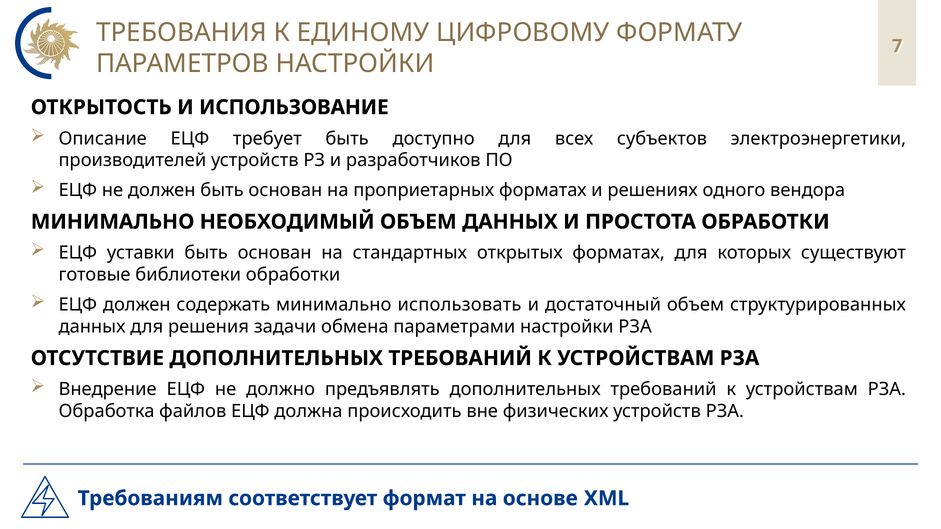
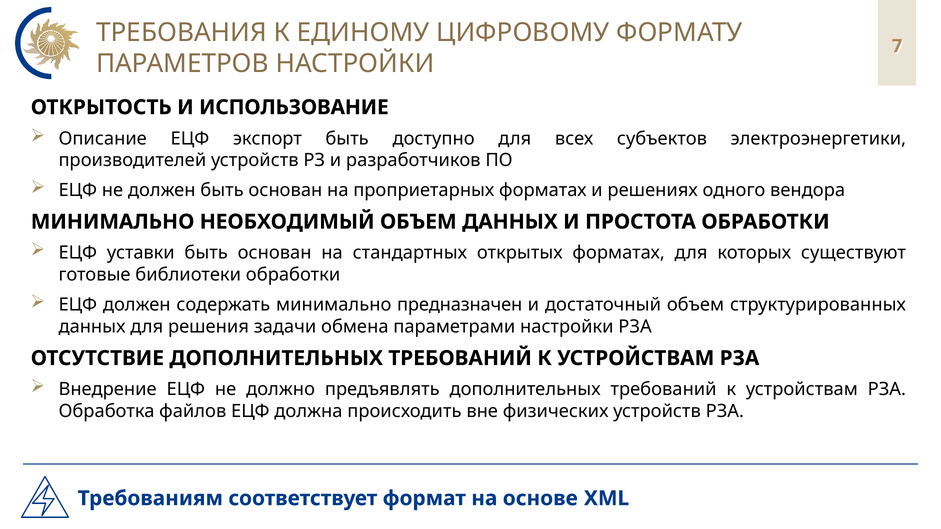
требует: требует -> экспорт (267, 139)
использовать: использовать -> предназначен (460, 305)
